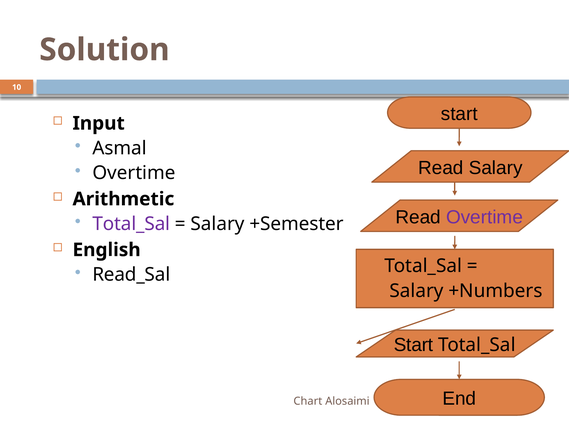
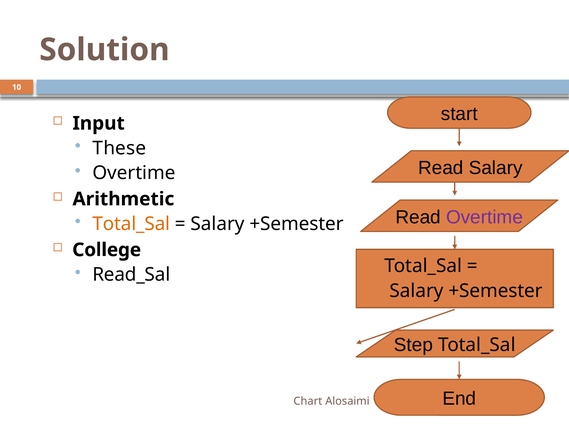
Asmal: Asmal -> These (119, 148)
Total_Sal colour: purple -> orange (131, 224)
English: English -> College (107, 250)
+Numbers: +Numbers -> +Semester (496, 291)
Start: Start -> Step (413, 345)
